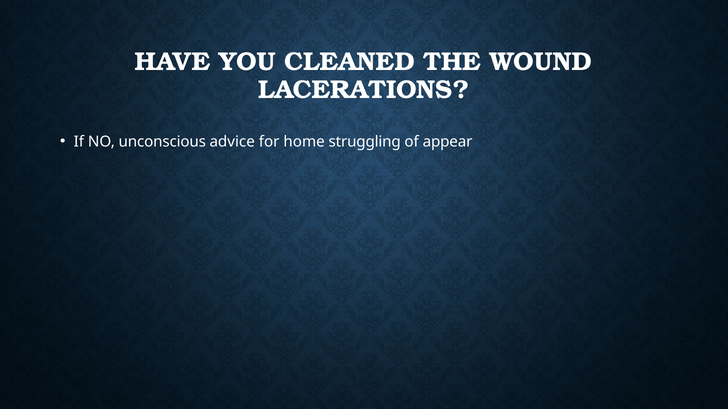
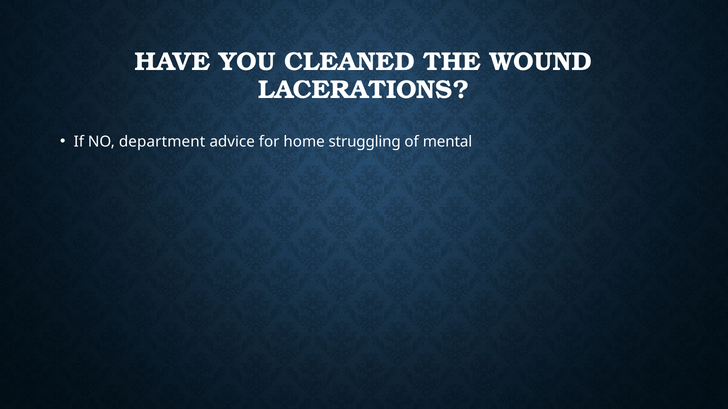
unconscious: unconscious -> department (162, 142)
appear: appear -> mental (448, 142)
